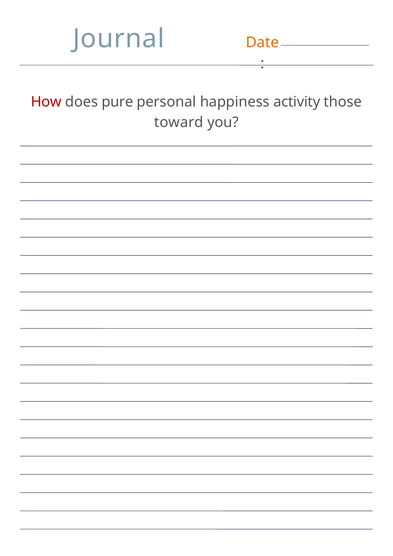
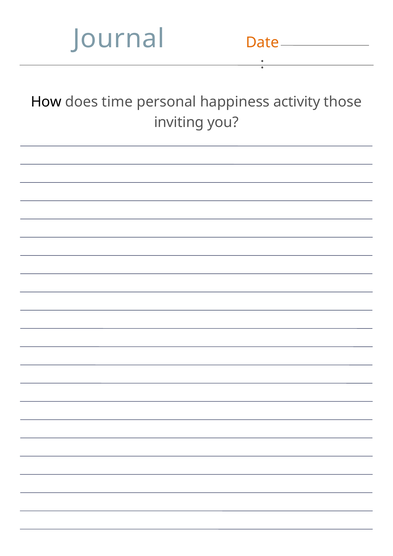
How colour: red -> black (46, 102)
pure: pure -> time (117, 102)
toward: toward -> inviting (179, 122)
